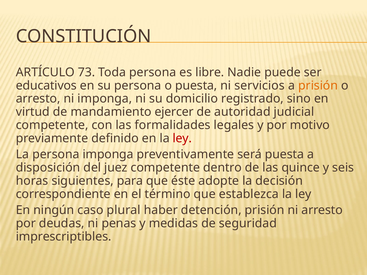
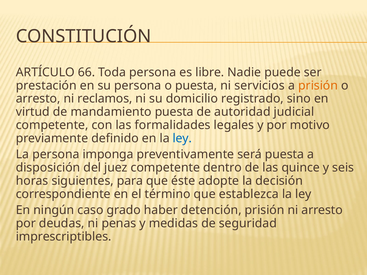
73: 73 -> 66 (86, 72)
educativos: educativos -> prestación (46, 86)
ni imponga: imponga -> reclamos (105, 99)
mandamiento ejercer: ejercer -> puesta (174, 112)
ley colour: red -> blue (182, 138)
plural: plural -> grado (124, 210)
